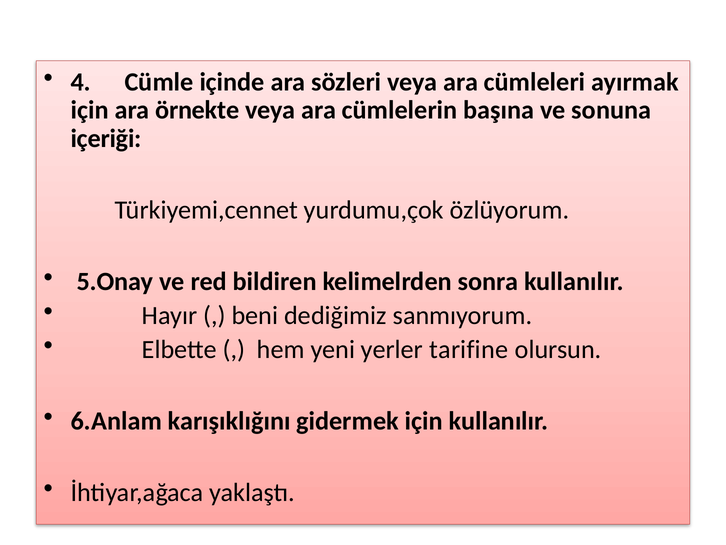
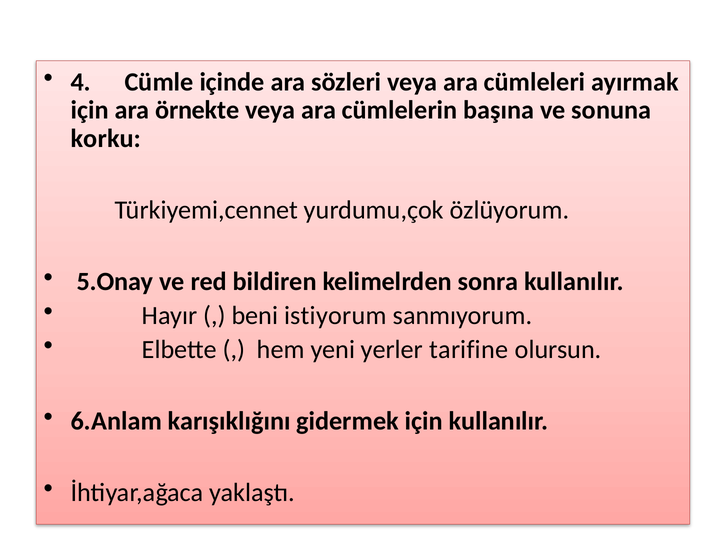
içeriği: içeriği -> korku (106, 138)
dediğimiz: dediğimiz -> istiyorum (335, 315)
